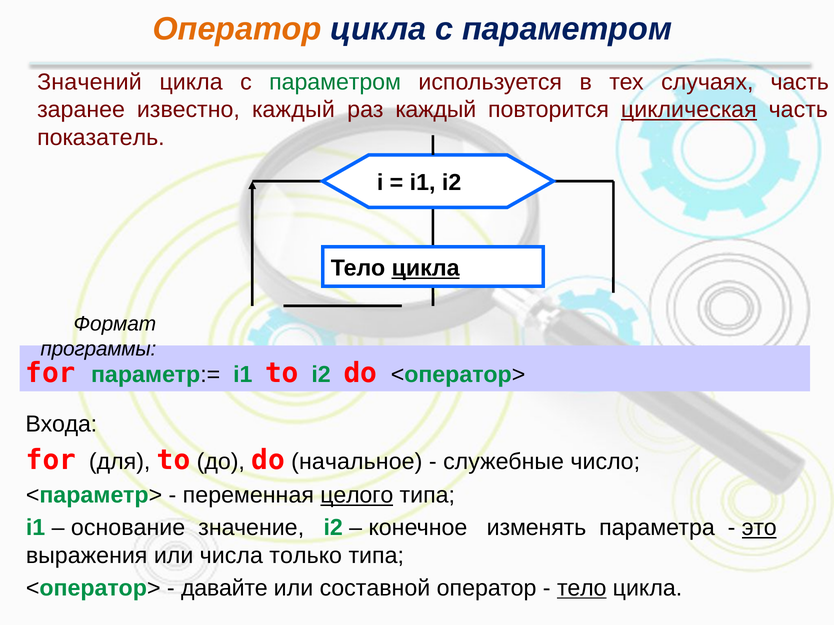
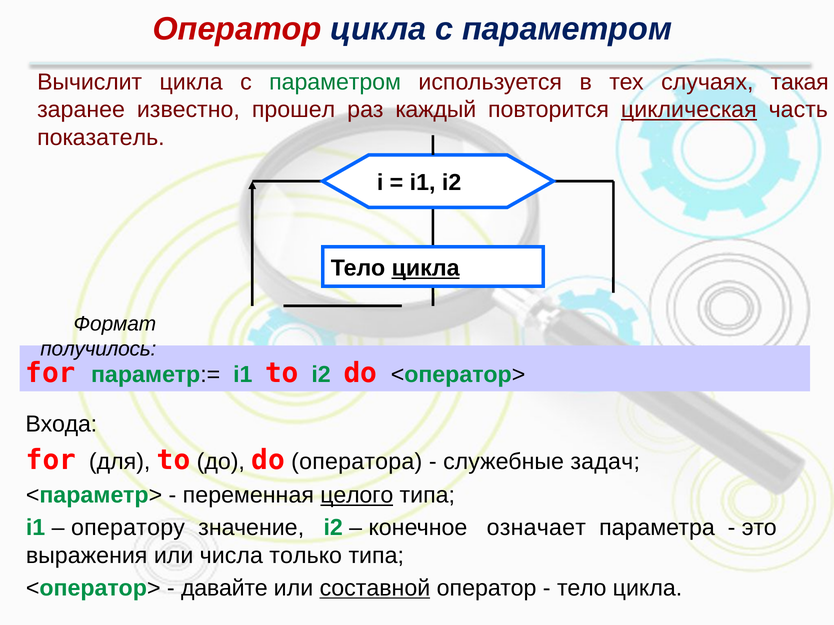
Оператор colour: orange -> red (237, 29)
Значений: Значений -> Вычислит (90, 82)
случаях часть: часть -> такая (800, 82)
известно каждый: каждый -> прошел (294, 110)
программы: программы -> получилось (98, 349)
начальное: начальное -> оператора (357, 462)
число: число -> задач (605, 462)
основание: основание -> оператору (128, 528)
изменять: изменять -> означает (536, 528)
это underline: present -> none (759, 528)
составной underline: none -> present (375, 588)
тело underline: present -> none (582, 588)
